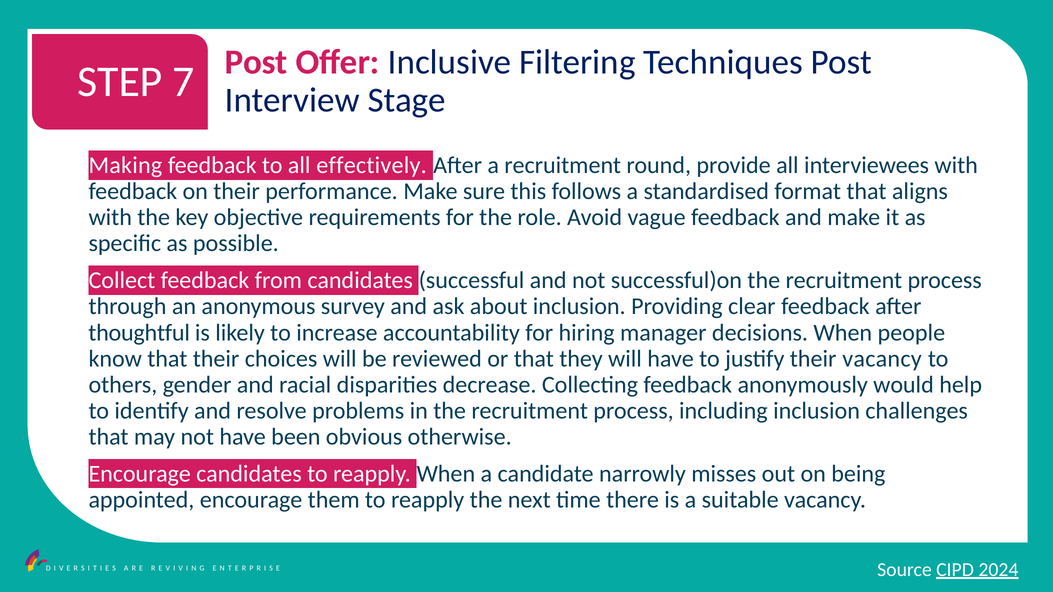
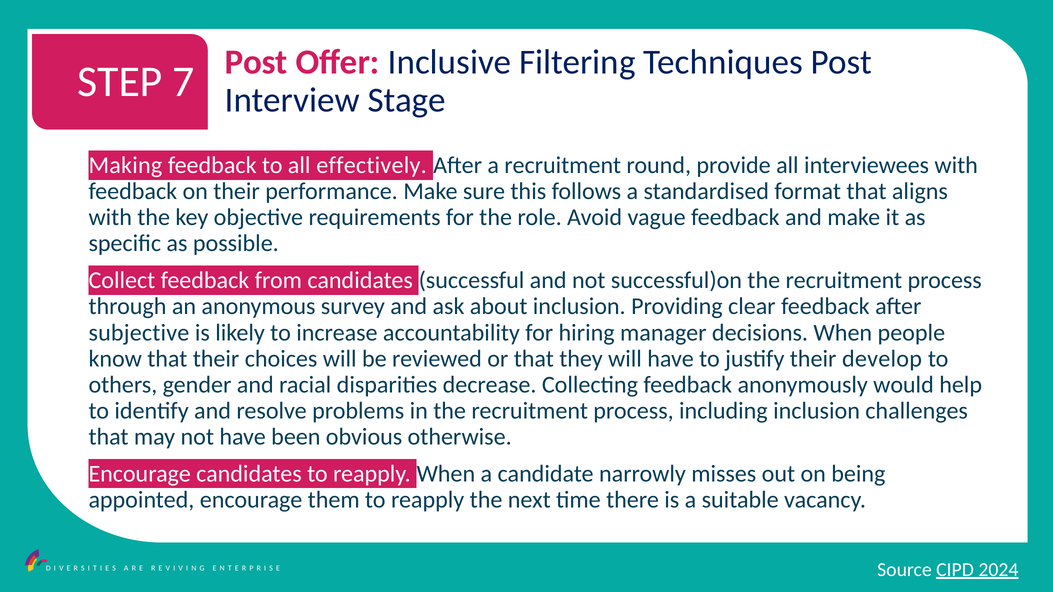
thoughtful: thoughtful -> subjective (139, 333)
their vacancy: vacancy -> develop (882, 359)
